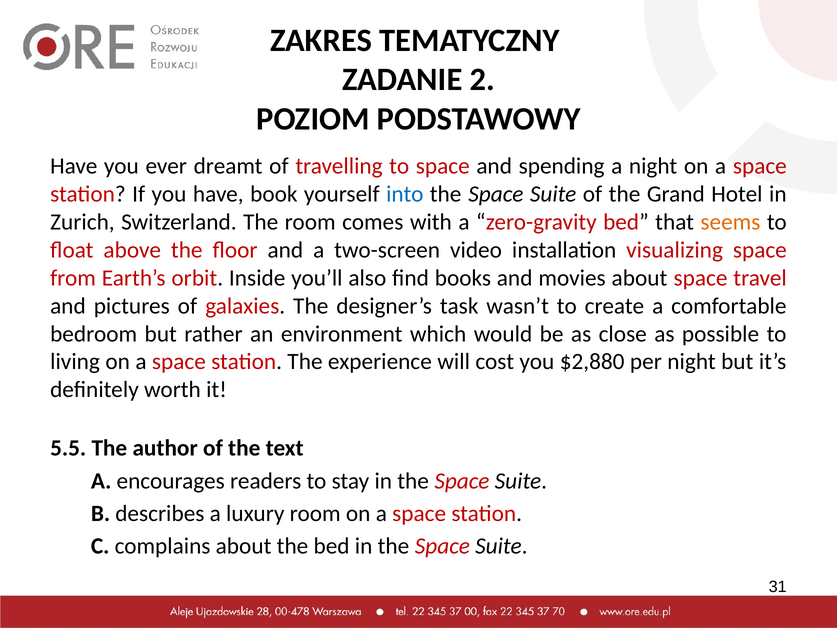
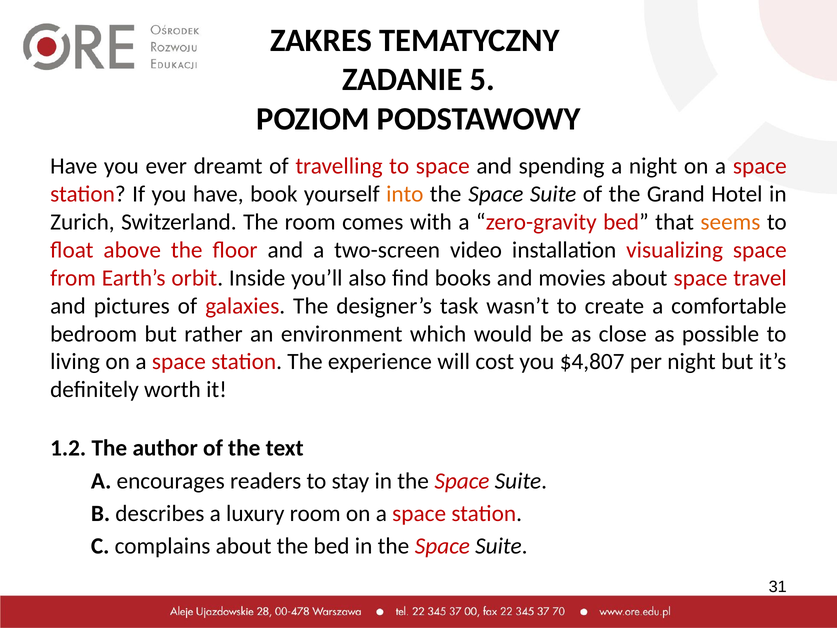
2: 2 -> 5 (482, 80)
into colour: blue -> orange (405, 194)
$2,880: $2,880 -> $4,807 (592, 362)
5.5: 5.5 -> 1.2 (68, 448)
